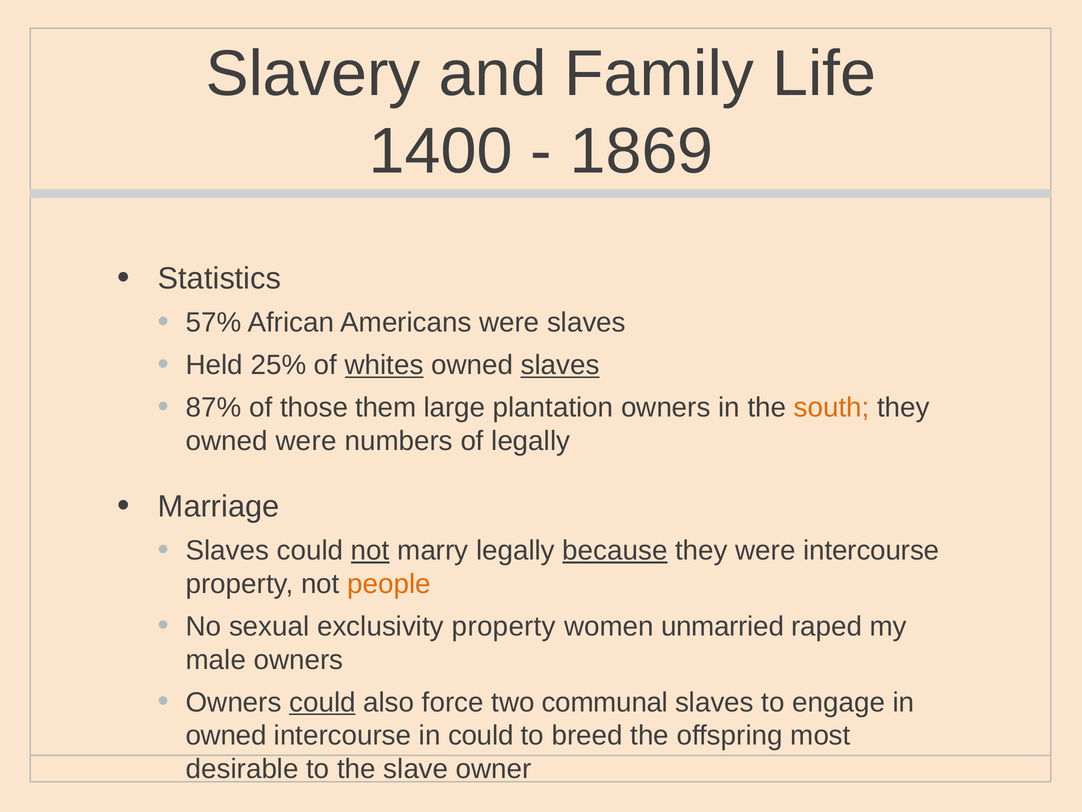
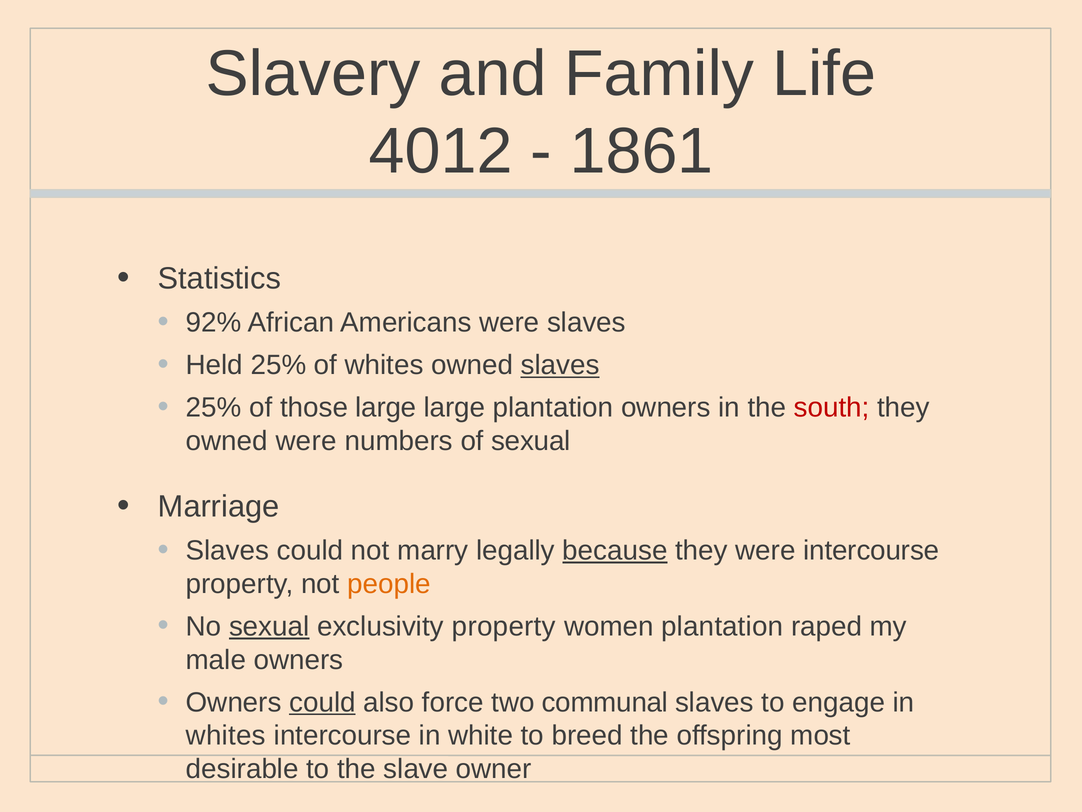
1400: 1400 -> 4012 (441, 151)
1869: 1869 -> 1861 (642, 151)
57%: 57% -> 92% (214, 323)
whites underline: present -> none (384, 365)
87%: 87% -> 25% (214, 407)
those them: them -> large (386, 407)
south colour: orange -> red (832, 407)
of legally: legally -> sexual (531, 441)
not underline: present -> none (370, 550)
sexual underline: none -> present (269, 626)
women unmarried: unmarried -> plantation (722, 626)
owned: owned -> whites (226, 735)
in could: could -> white (481, 735)
